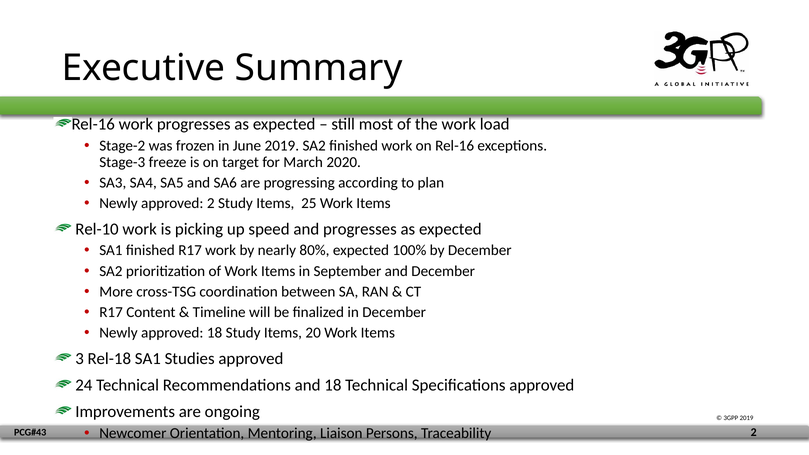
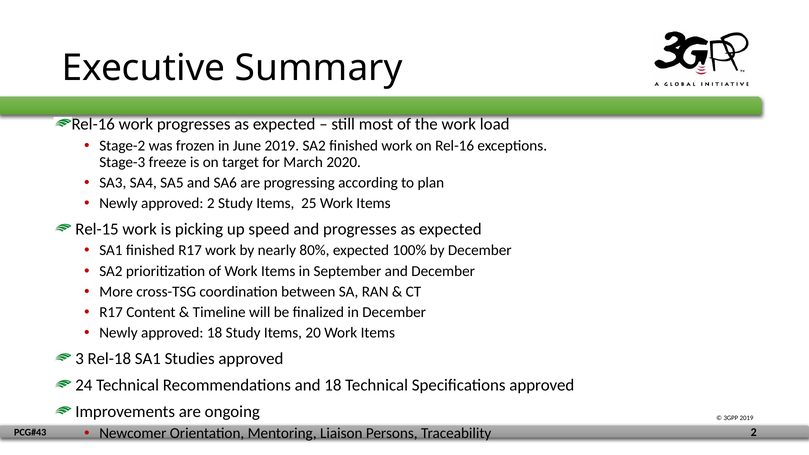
Rel-10: Rel-10 -> Rel-15 (97, 229)
